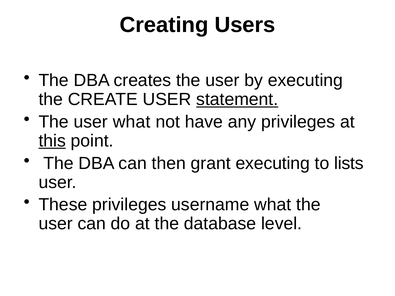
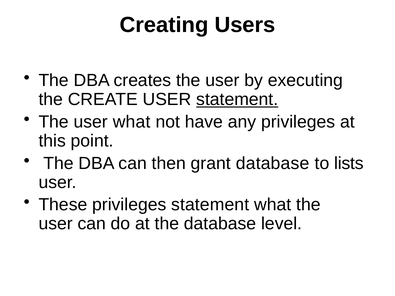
this underline: present -> none (52, 141)
grant executing: executing -> database (273, 163)
privileges username: username -> statement (210, 205)
